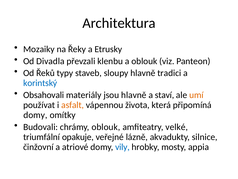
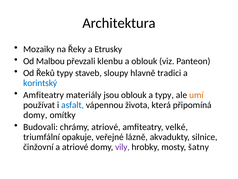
Divadla: Divadla -> Malbou (50, 61)
Obsahovali: Obsahovali -> Amfiteatry (44, 95)
jsou hlavně: hlavně -> oblouk (134, 95)
a staví: staví -> typy (164, 95)
asfalt colour: orange -> blue (73, 105)
chrámy oblouk: oblouk -> atriové (106, 127)
vily colour: blue -> purple (122, 147)
appia: appia -> šatny (199, 147)
